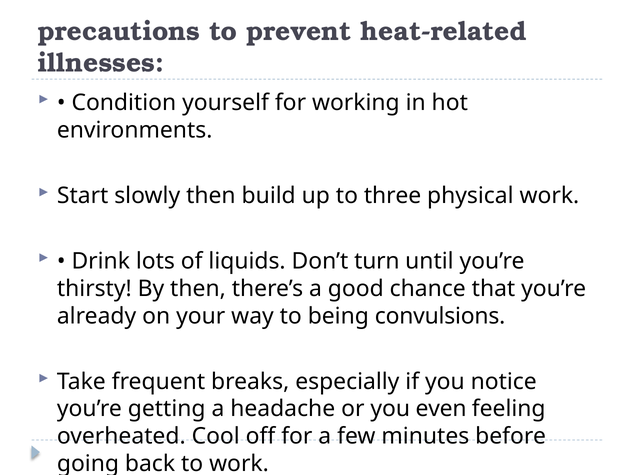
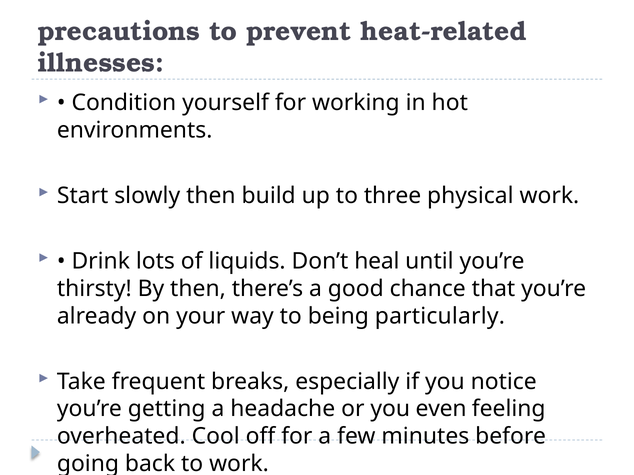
turn: turn -> heal (377, 261)
convulsions: convulsions -> particularly (440, 316)
